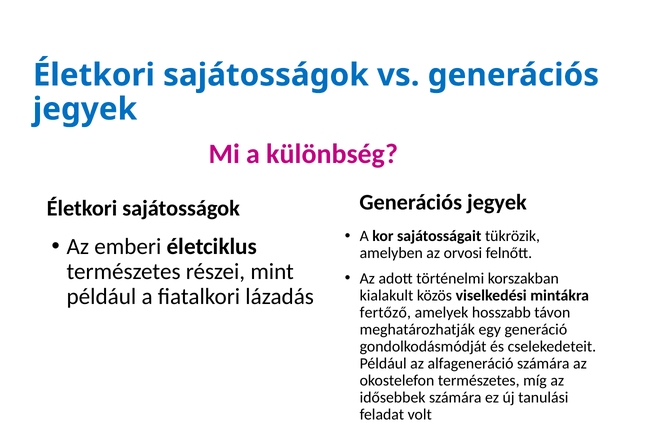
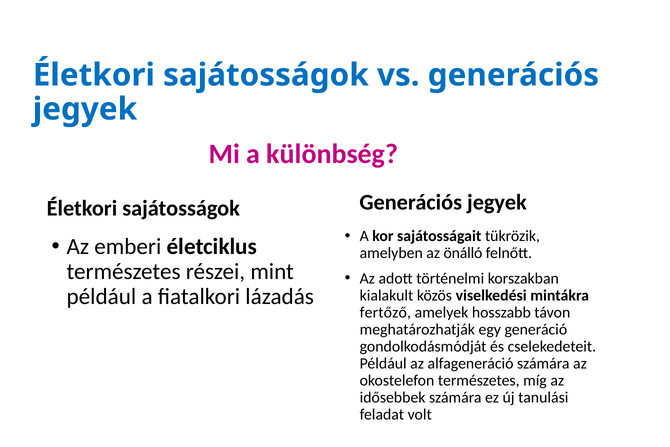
orvosi: orvosi -> önálló (463, 253)
